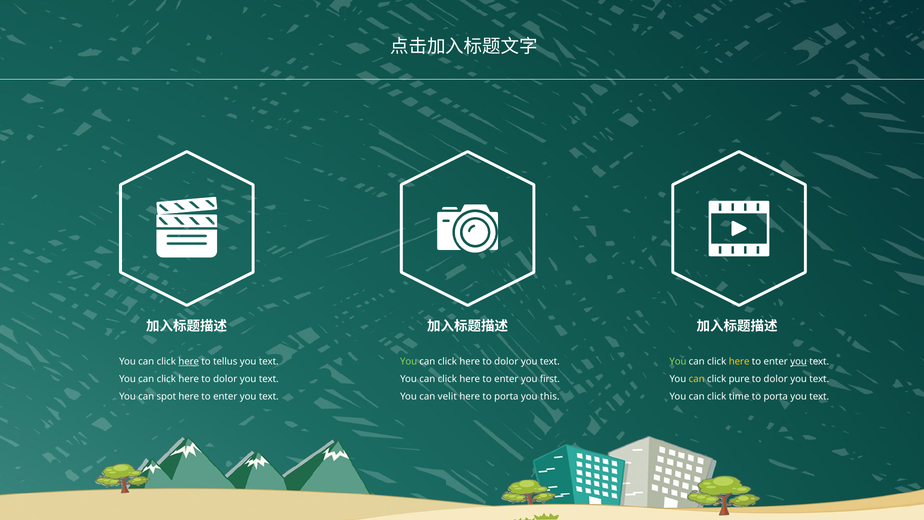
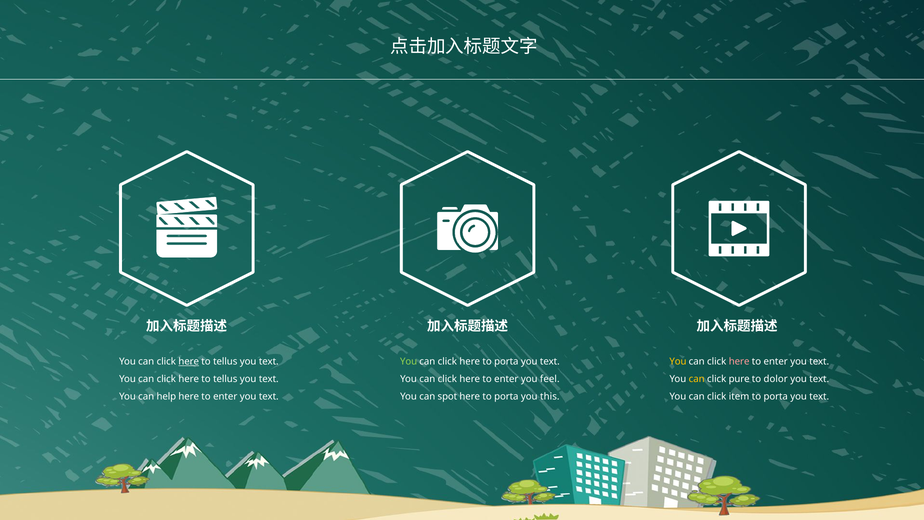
dolor: dolor -> porta (506, 362)
You colour: light green -> yellow (678, 362)
here colour: yellow -> pink (739, 362)
you underline: present -> none (799, 362)
dolor: dolor -> tellus (225, 379)
first: first -> feel (550, 379)
spot: spot -> help (166, 396)
velit: velit -> spot (447, 396)
time: time -> item (739, 396)
